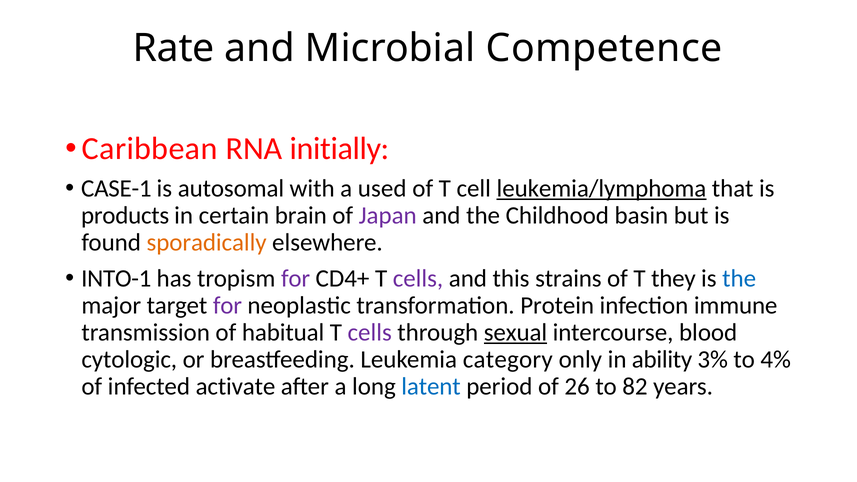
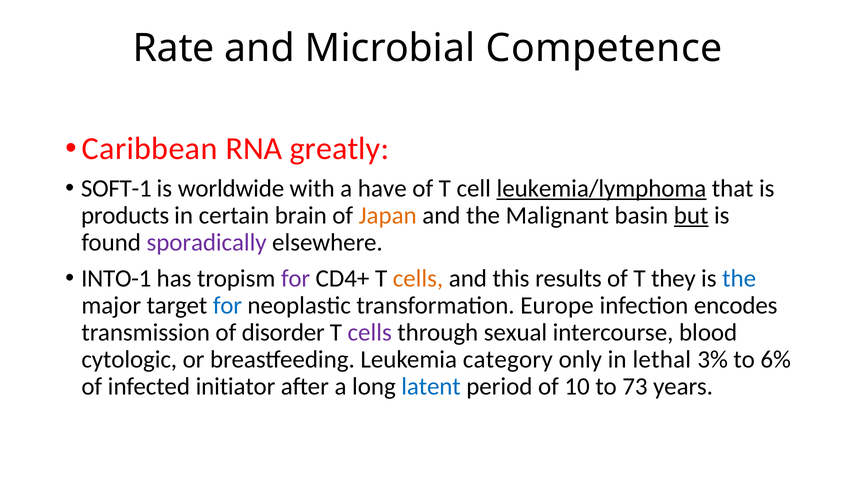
initially: initially -> greatly (339, 149)
CASE-1: CASE-1 -> SOFT-1 (116, 189)
autosomal: autosomal -> worldwide (231, 189)
used: used -> have (382, 189)
Japan colour: purple -> orange (388, 216)
Childhood: Childhood -> Malignant (557, 216)
but underline: none -> present (691, 216)
sporadically colour: orange -> purple (207, 243)
cells colour: purple -> orange (418, 278)
strains: strains -> results (568, 278)
for colour: purple -> blue (227, 305)
Protein: Protein -> Europe (557, 305)
immune: immune -> encodes (736, 305)
habitual: habitual -> disorder (283, 332)
sexual underline: present -> none (515, 332)
ability: ability -> lethal (662, 359)
4%: 4% -> 6% (776, 359)
activate: activate -> initiator (235, 386)
26: 26 -> 10 (577, 386)
82: 82 -> 73 (635, 386)
